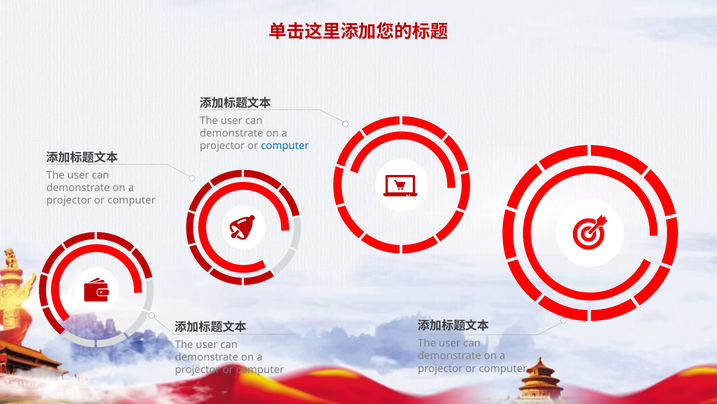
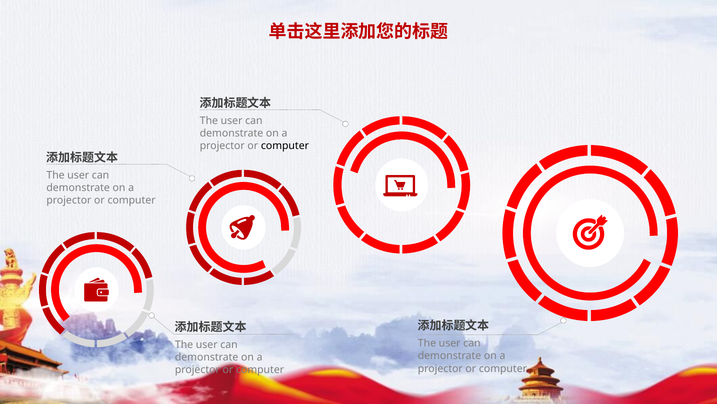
computer colour: blue -> black (285, 146)
